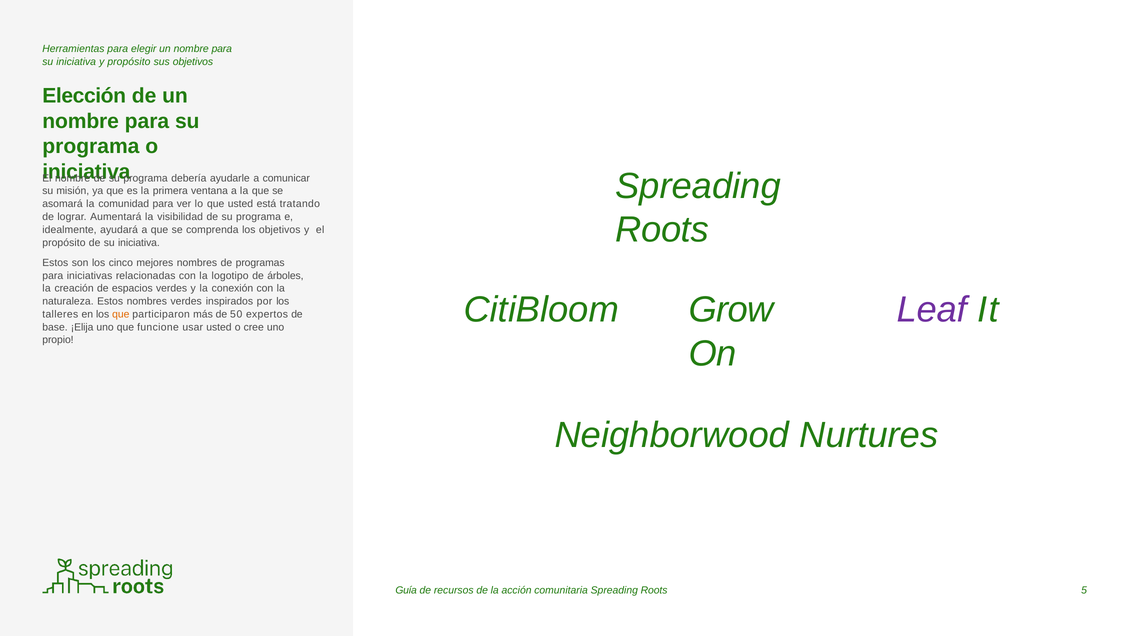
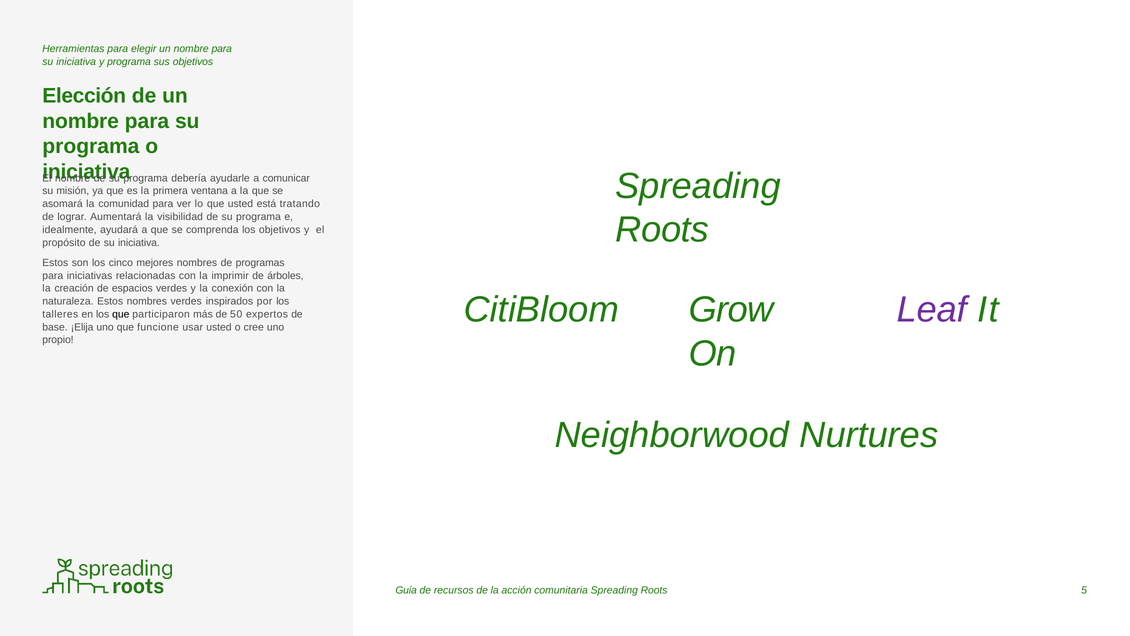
y propósito: propósito -> programa (129, 62)
logotipo: logotipo -> imprimir (230, 275)
que colour: orange -> black (121, 314)
